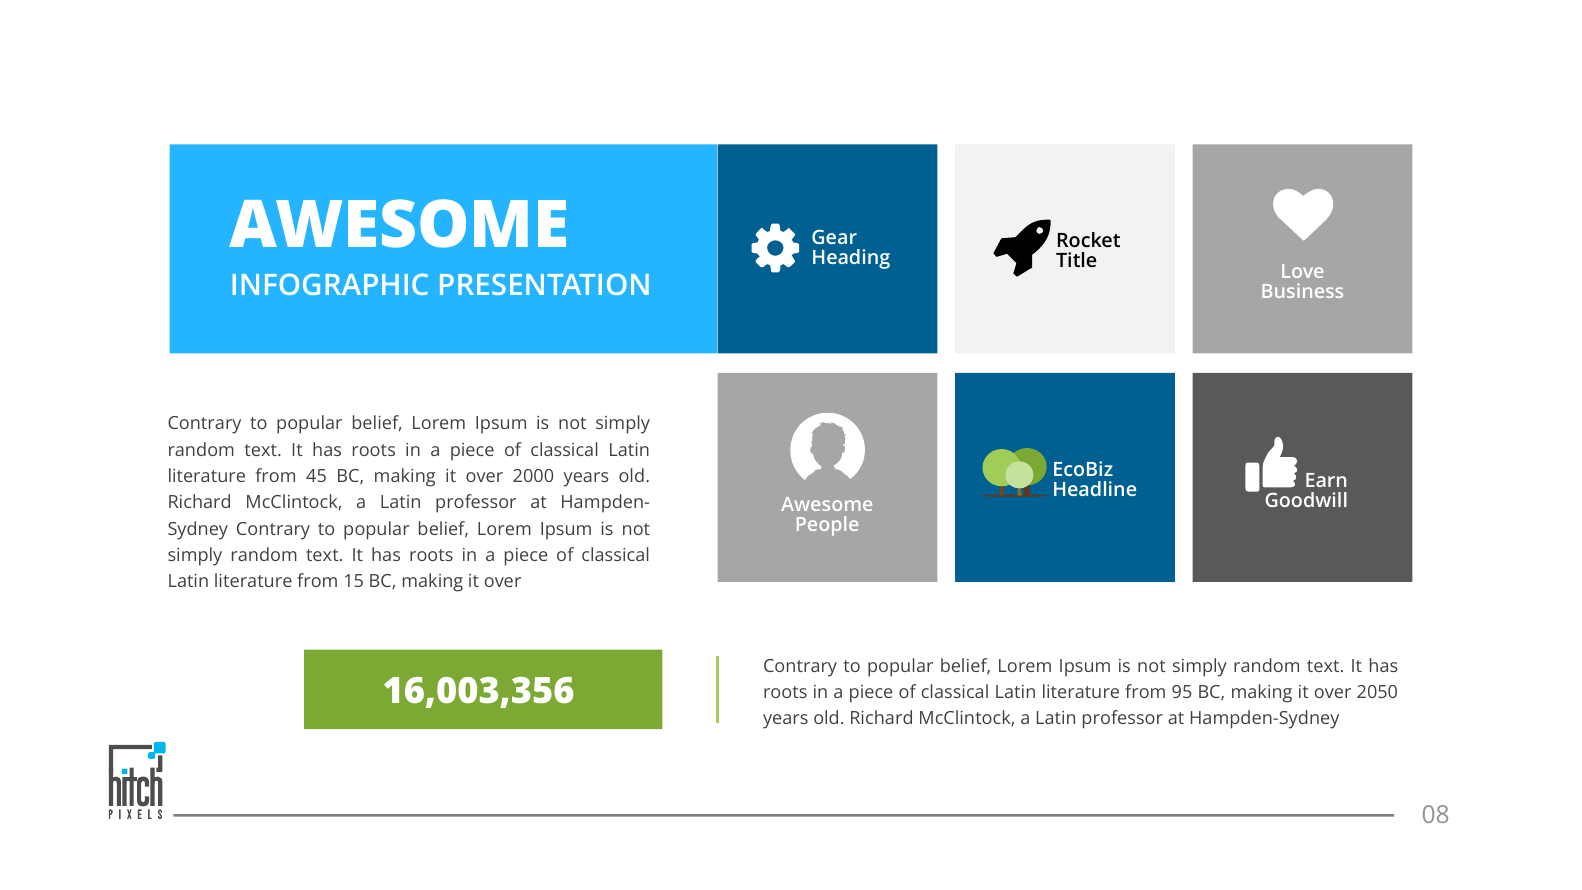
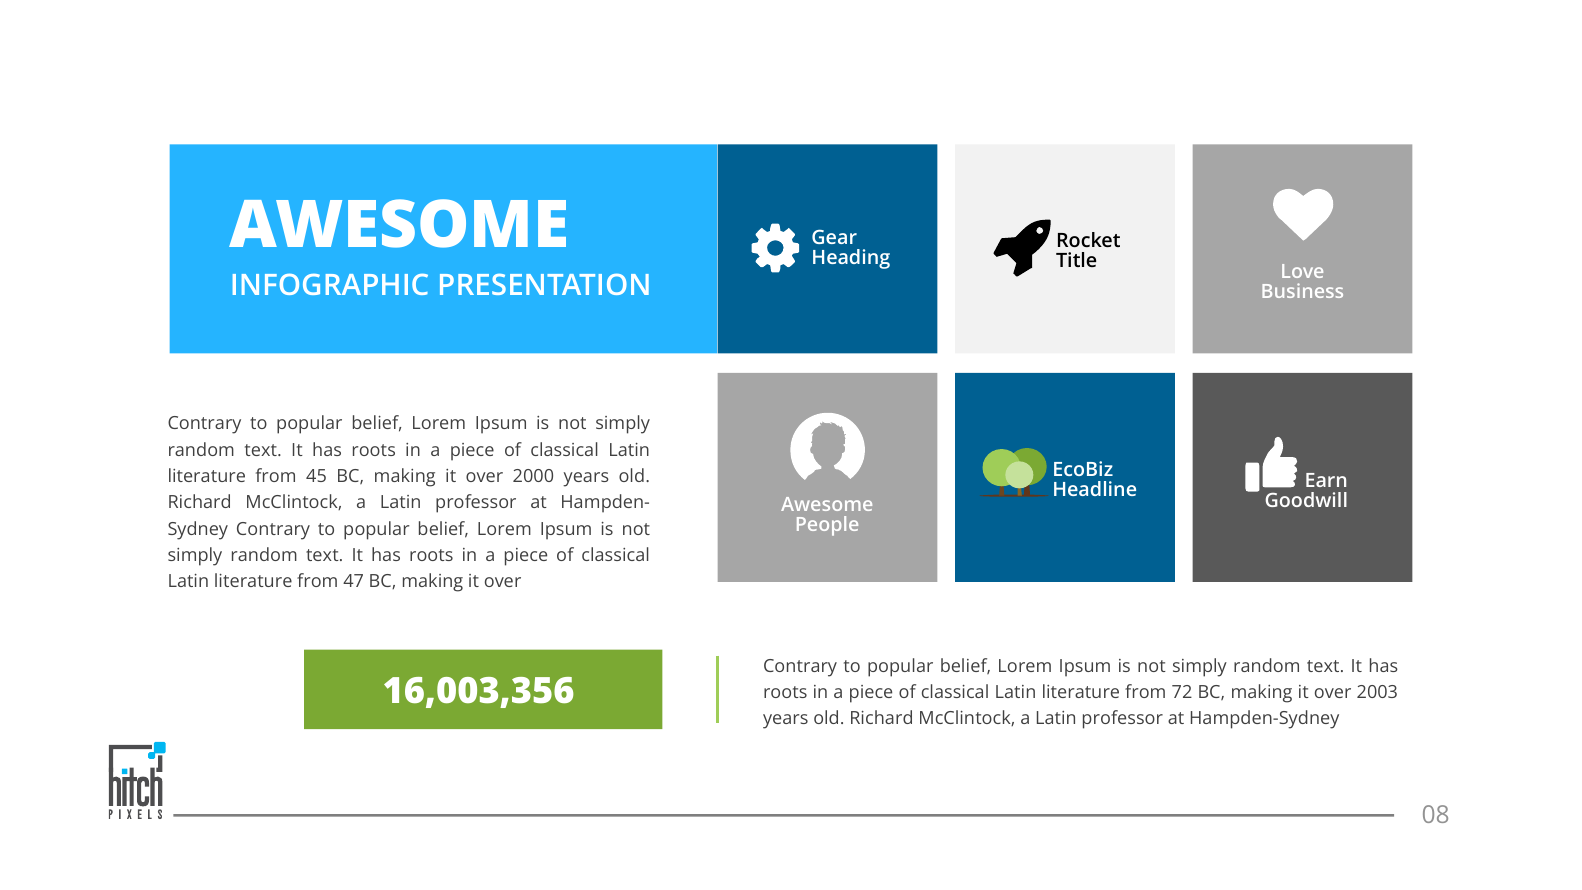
15: 15 -> 47 (354, 582)
95: 95 -> 72 (1182, 692)
2050: 2050 -> 2003 (1377, 692)
